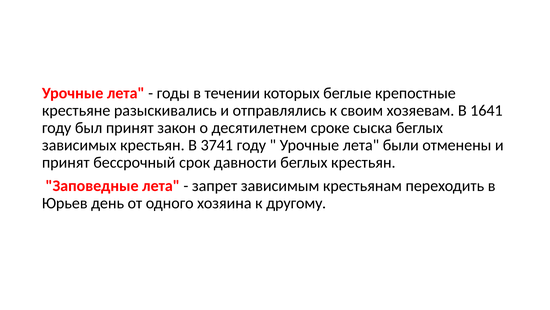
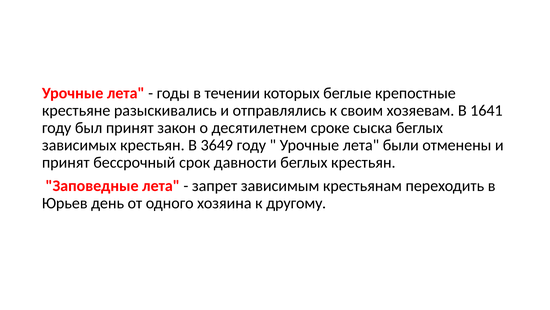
3741: 3741 -> 3649 (217, 145)
